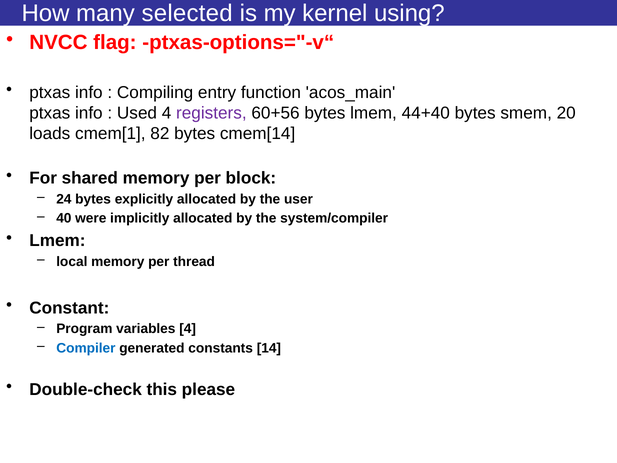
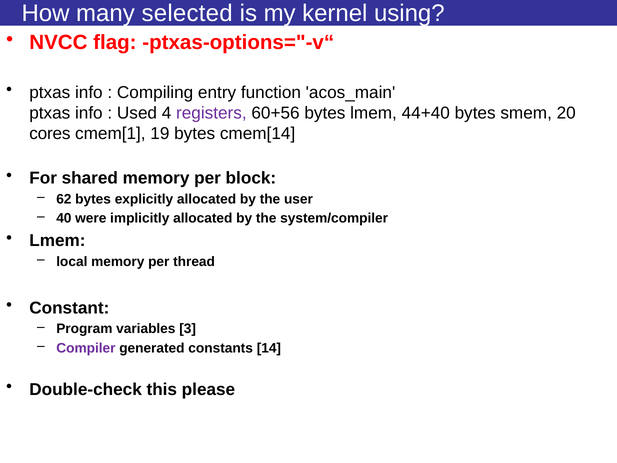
loads: loads -> cores (50, 134)
82: 82 -> 19 (160, 134)
24: 24 -> 62 (64, 199)
variables 4: 4 -> 3 (188, 329)
Compiler colour: blue -> purple (86, 348)
